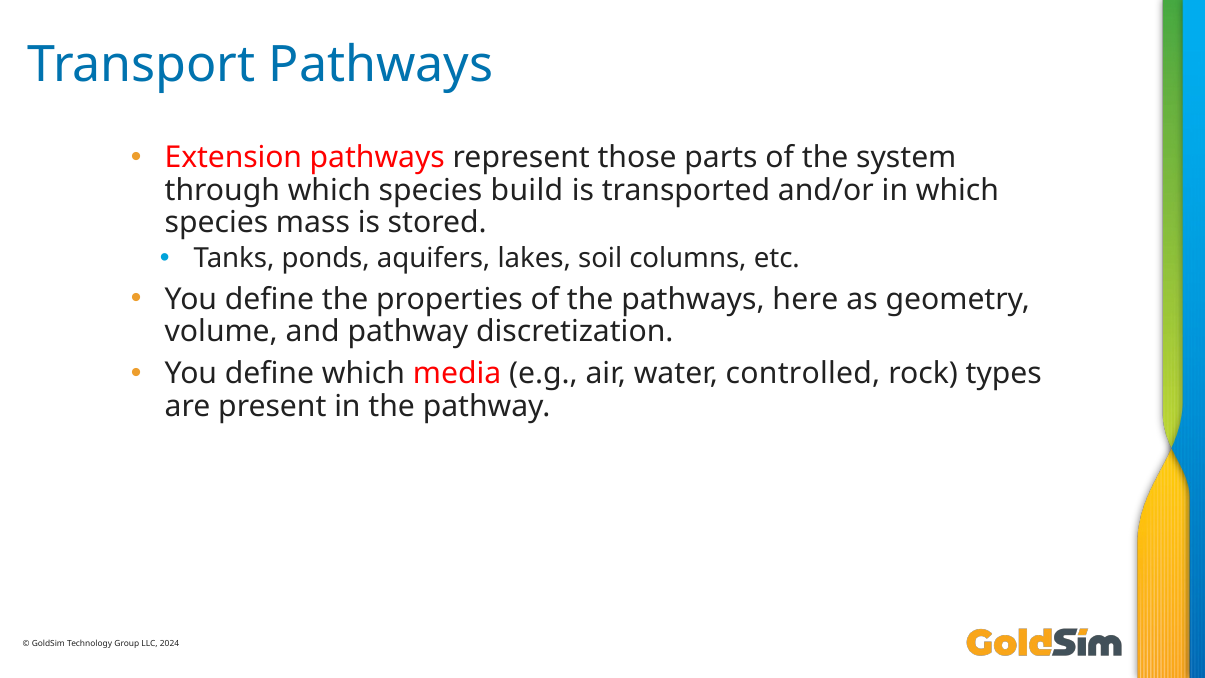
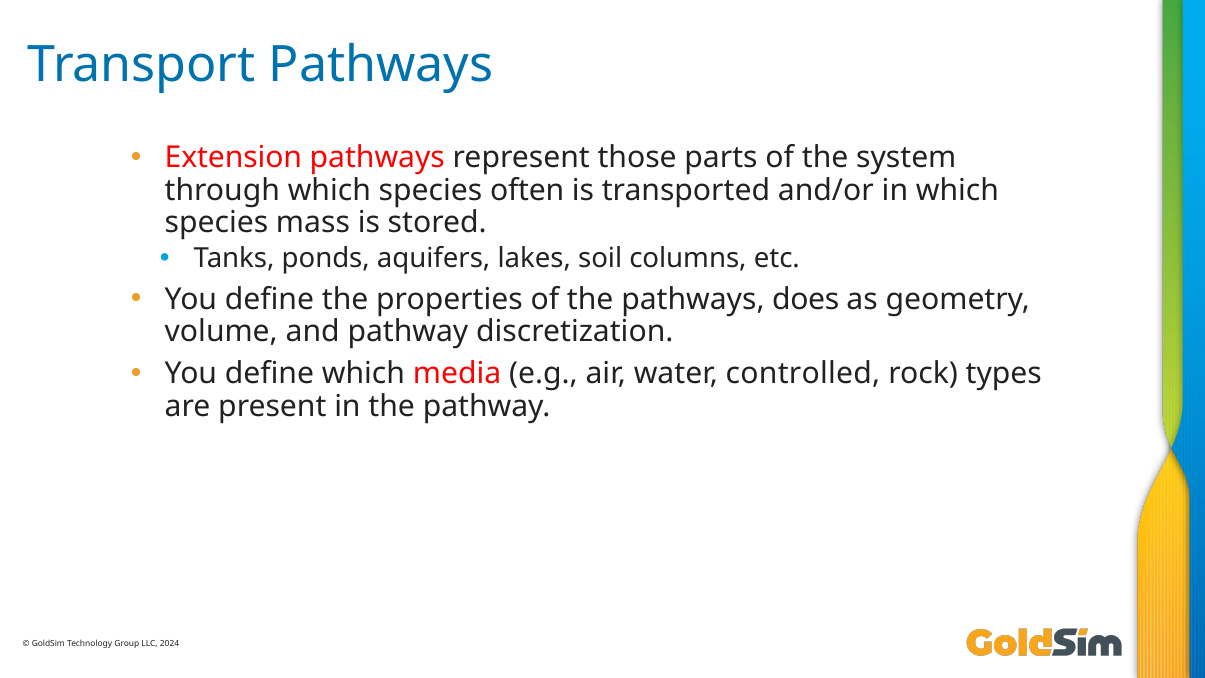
build: build -> often (527, 190)
here: here -> does (806, 299)
